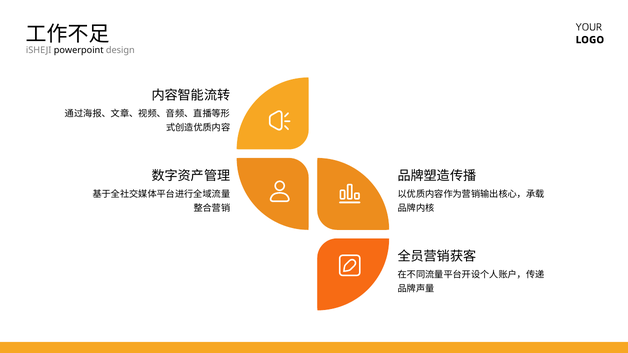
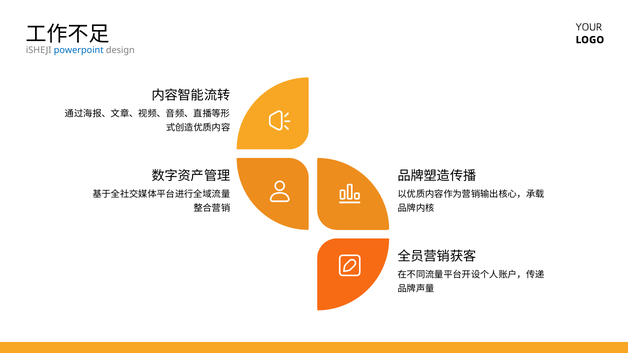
powerpoint colour: black -> blue (79, 50)
